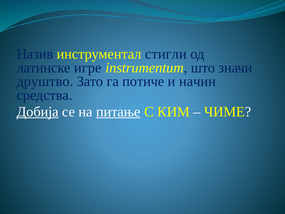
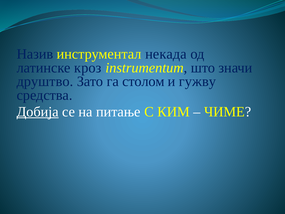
стигли: стигли -> некада (166, 54)
игре: игре -> кроз (88, 68)
потиче: потиче -> столом (143, 81)
начин: начин -> гужву (198, 81)
питање underline: present -> none (118, 112)
